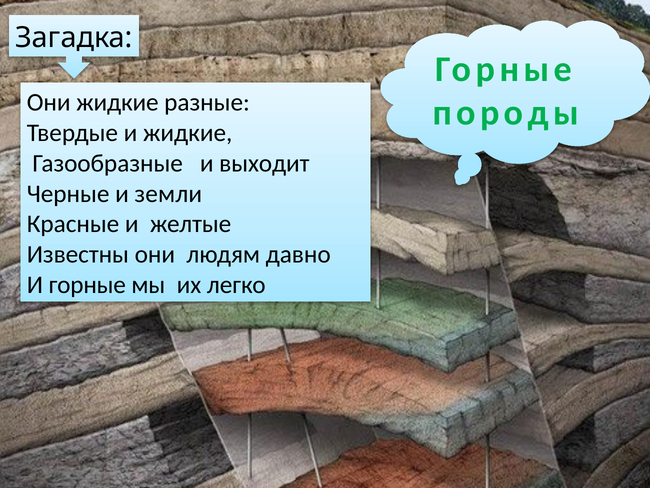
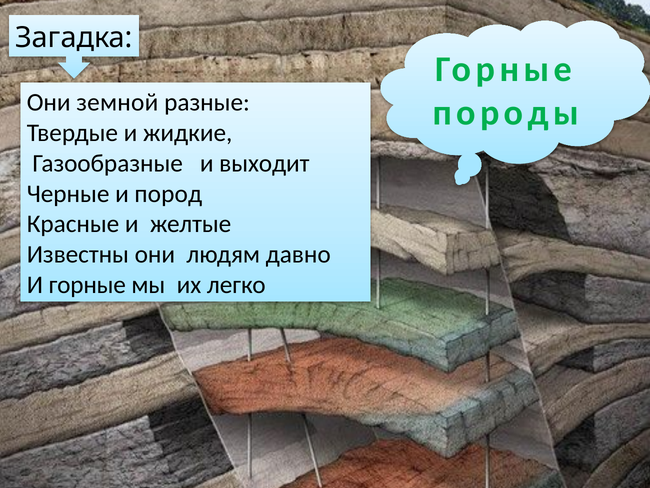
Они жидкие: жидкие -> земной (117, 102)
земли: земли -> пород (168, 193)
